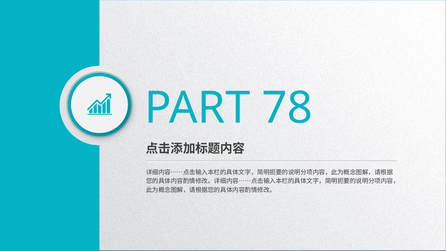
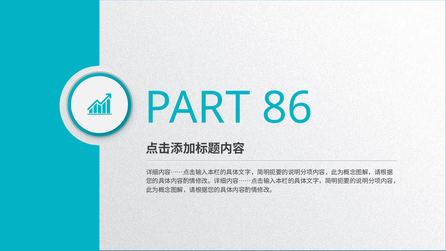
78: 78 -> 86 (287, 108)
